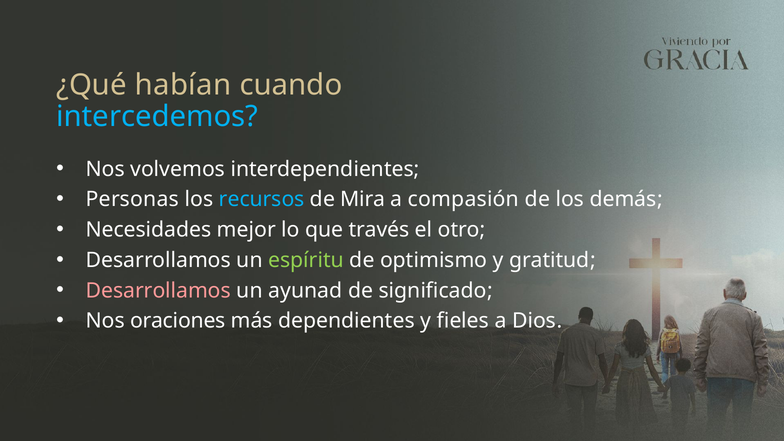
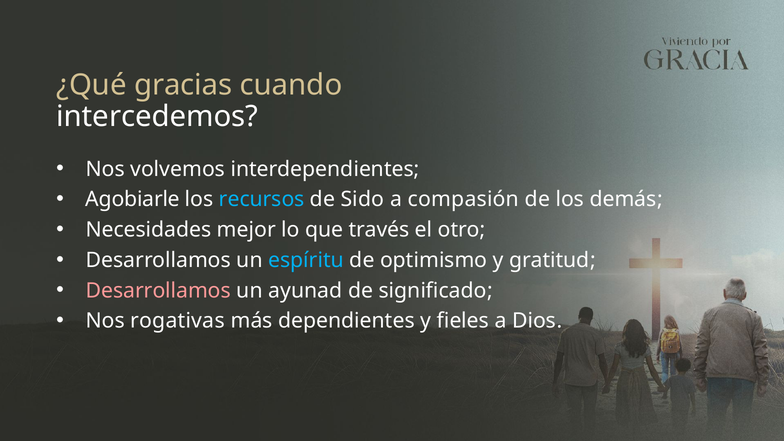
habían: habían -> gracias (183, 85)
intercedemos colour: light blue -> white (157, 117)
Personas: Personas -> Agobiarle (133, 199)
Mira: Mira -> Sido (362, 199)
espíritu colour: light green -> light blue (306, 260)
oraciones: oraciones -> rogativas (178, 321)
